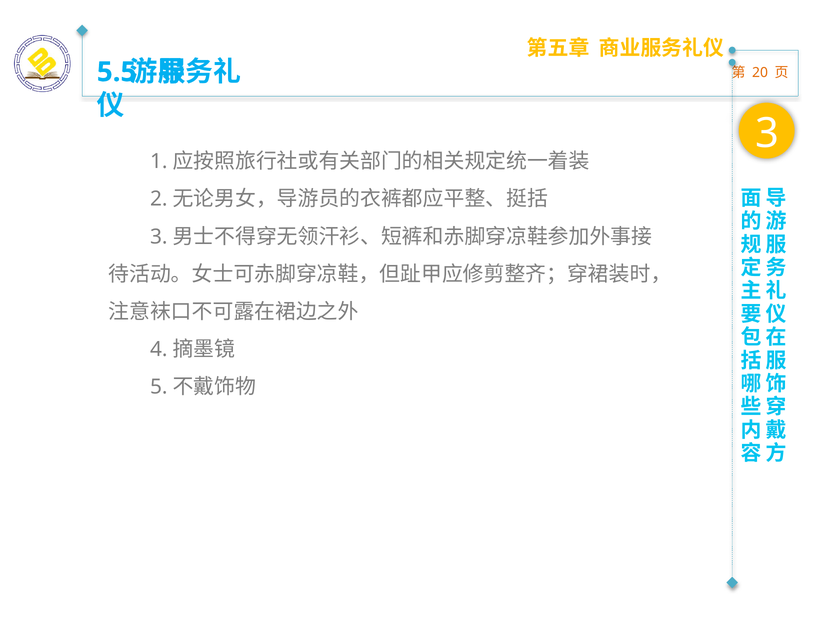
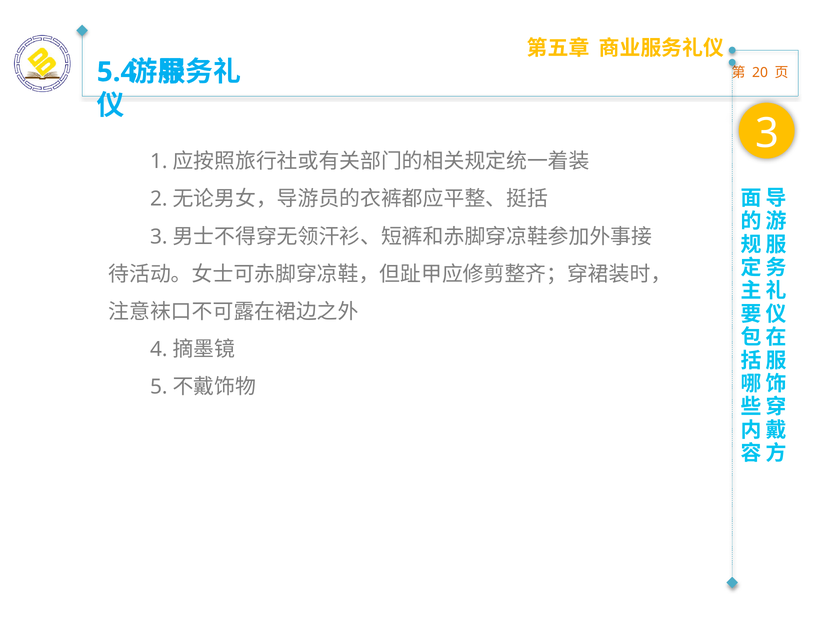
5.5: 5.5 -> 5.4 (117, 72)
